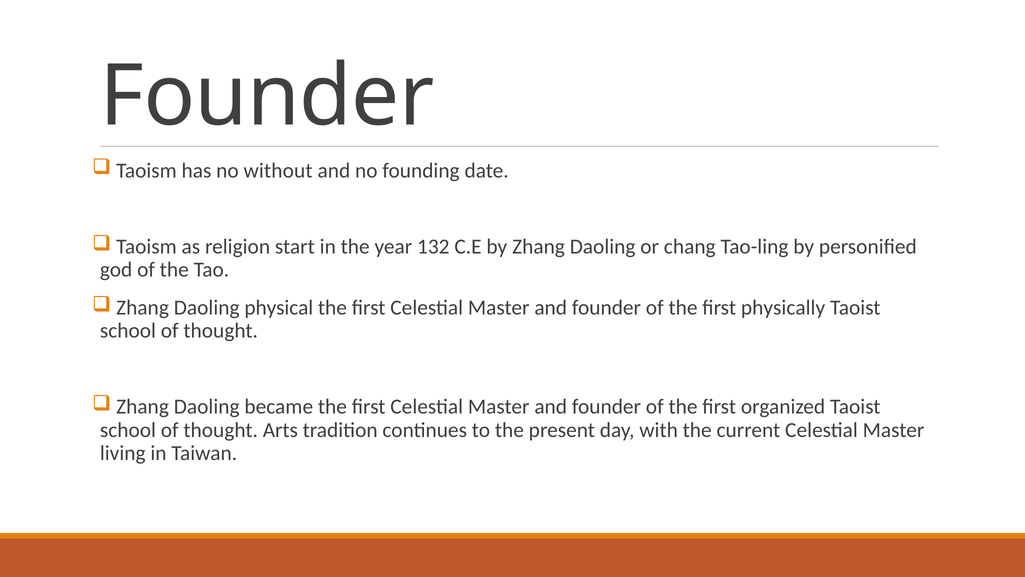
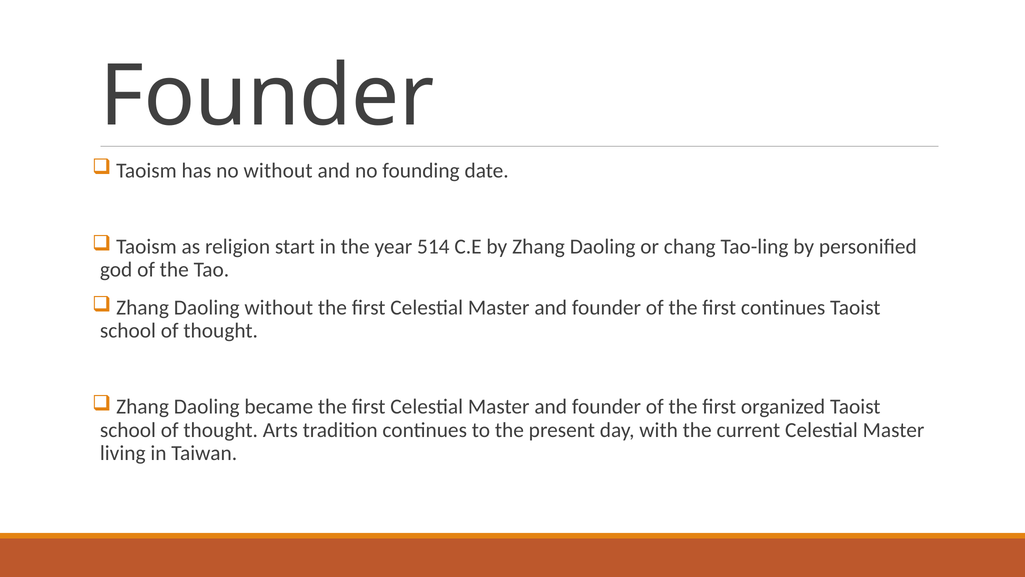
132: 132 -> 514 (433, 246)
Daoling physical: physical -> without (279, 308)
first physically: physically -> continues (783, 308)
